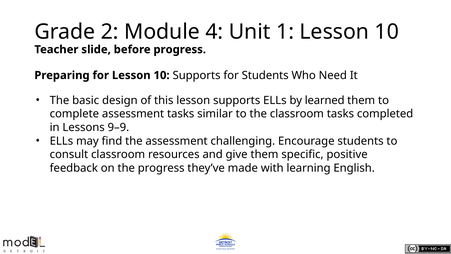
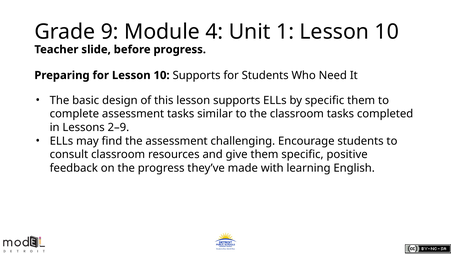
2: 2 -> 9 (110, 32)
by learned: learned -> specific (325, 100)
9–9: 9–9 -> 2–9 (118, 127)
